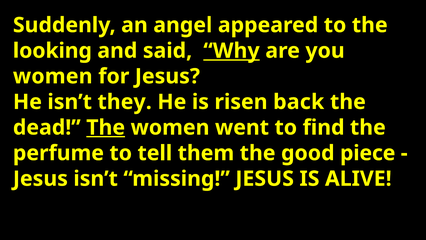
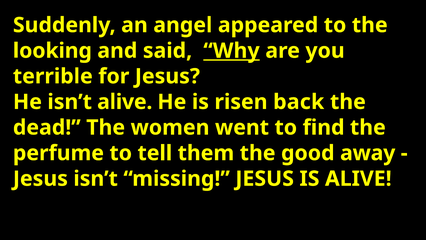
women: women -> terrible (53, 76)
isn’t they: they -> alive (125, 102)
The underline: present -> none (106, 127)
piece: piece -> away (368, 153)
